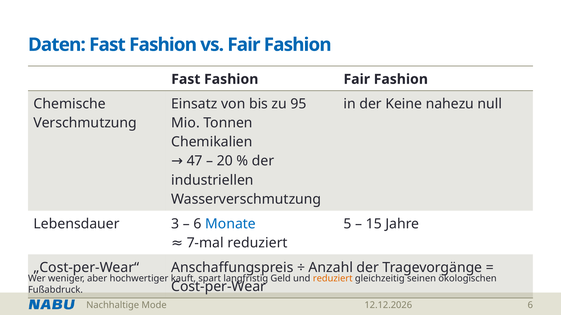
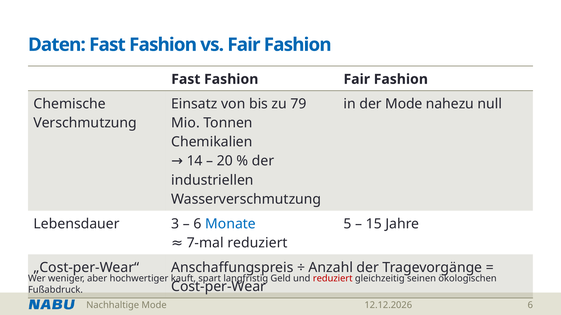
95: 95 -> 79 (299, 104)
der Keine: Keine -> Mode (404, 104)
47: 47 -> 14 (195, 161)
reduziert colour: orange -> red (333, 279)
